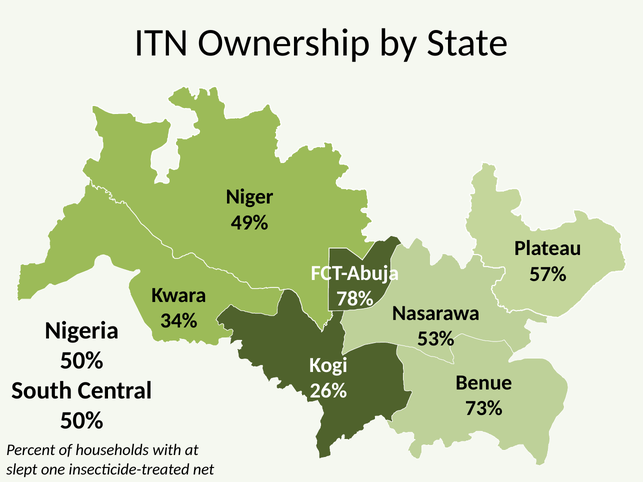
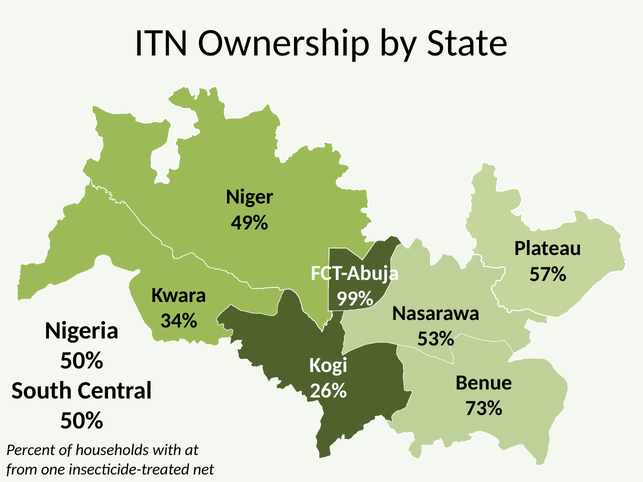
78%: 78% -> 99% (355, 299)
slept: slept -> from (22, 470)
